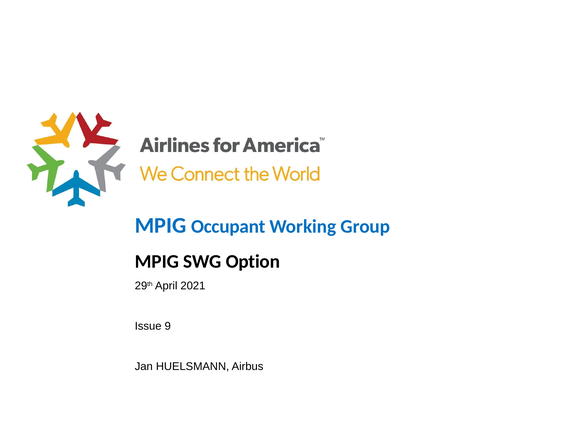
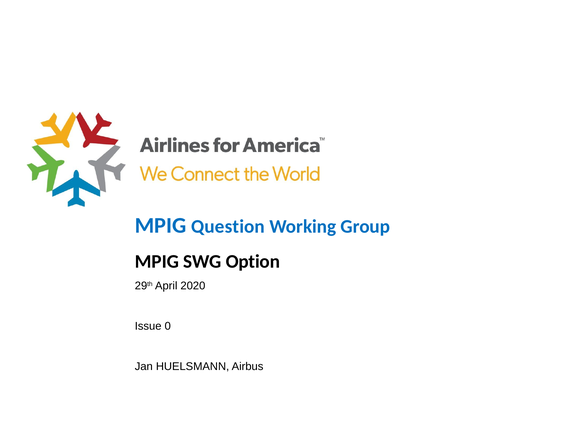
Occupant: Occupant -> Question (228, 226)
2021: 2021 -> 2020 (193, 286)
9: 9 -> 0 (168, 326)
